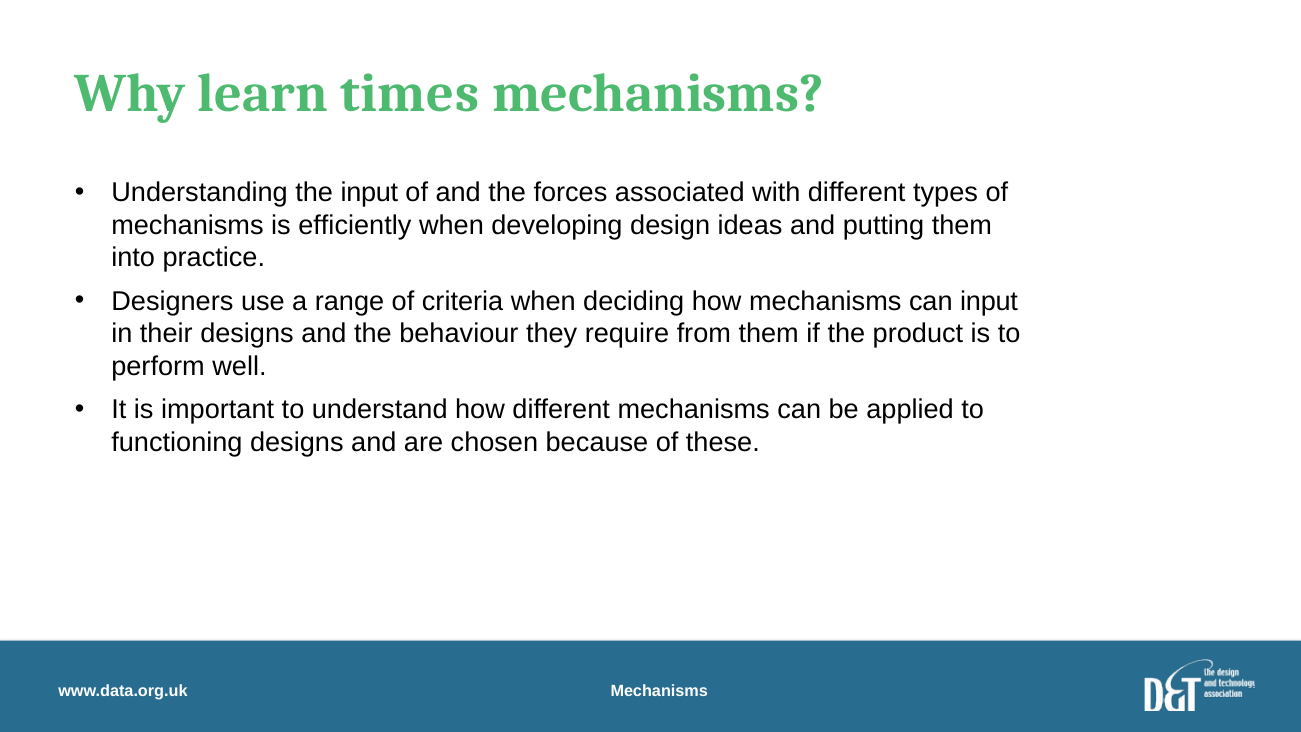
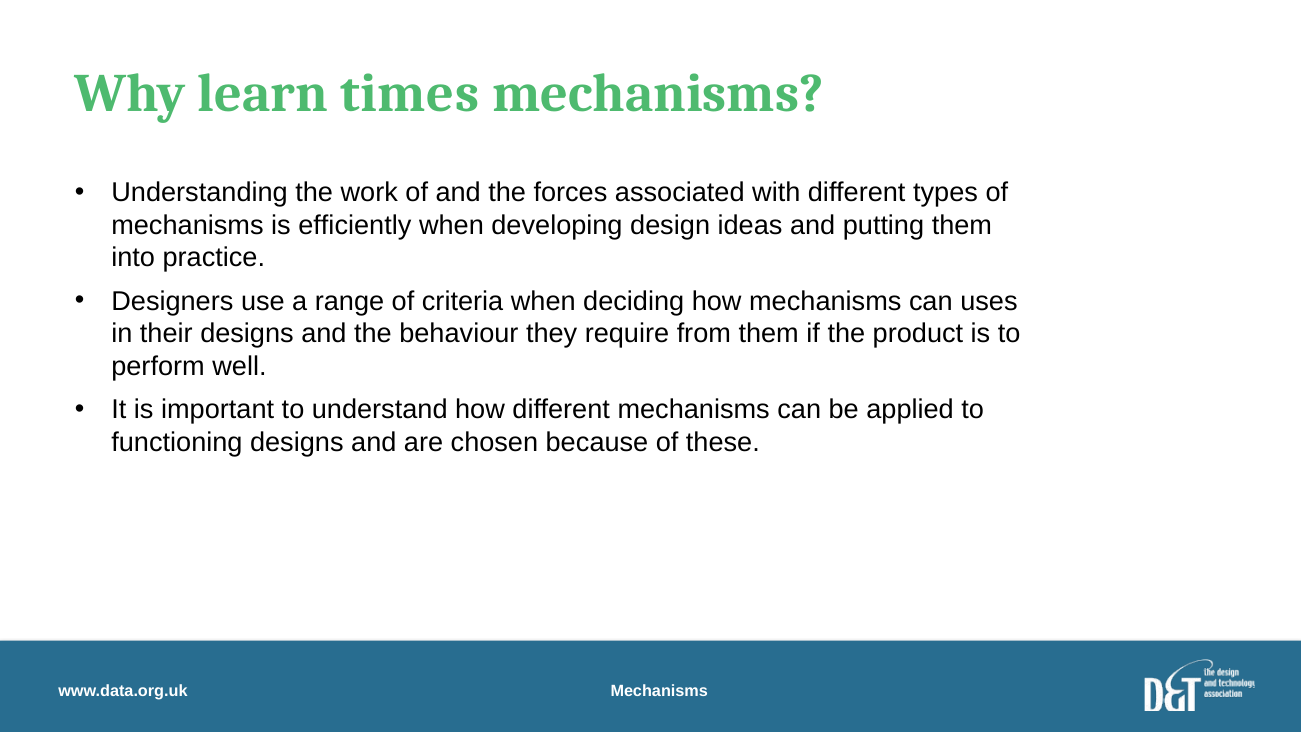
the input: input -> work (369, 193)
can input: input -> uses (989, 301)
